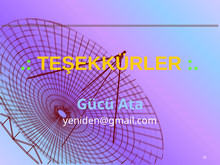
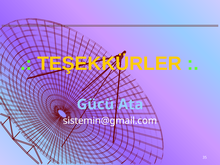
yeniden@gmail.com: yeniden@gmail.com -> sistemin@gmail.com (110, 121)
